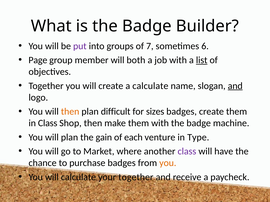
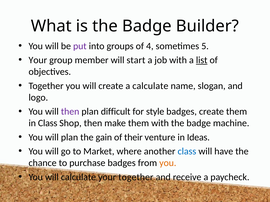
7: 7 -> 4 (150, 46)
6: 6 -> 5 (205, 46)
Page: Page -> Your (38, 60)
both: both -> start (136, 60)
and underline: present -> none (235, 86)
then colour: orange -> purple (70, 112)
sizes: sizes -> style (155, 112)
each: each -> their (133, 138)
Type: Type -> Ideas (198, 138)
class colour: purple -> blue (187, 152)
